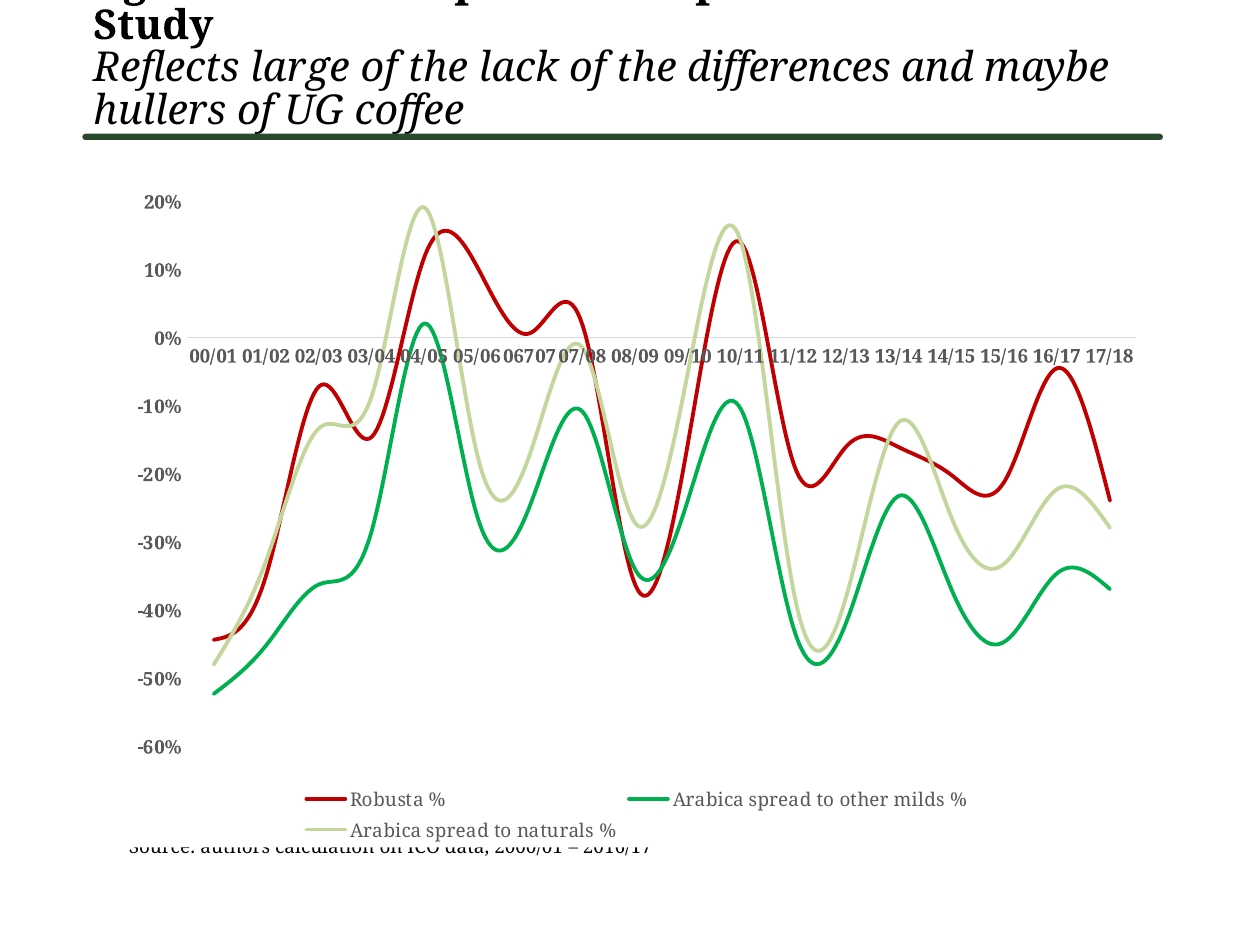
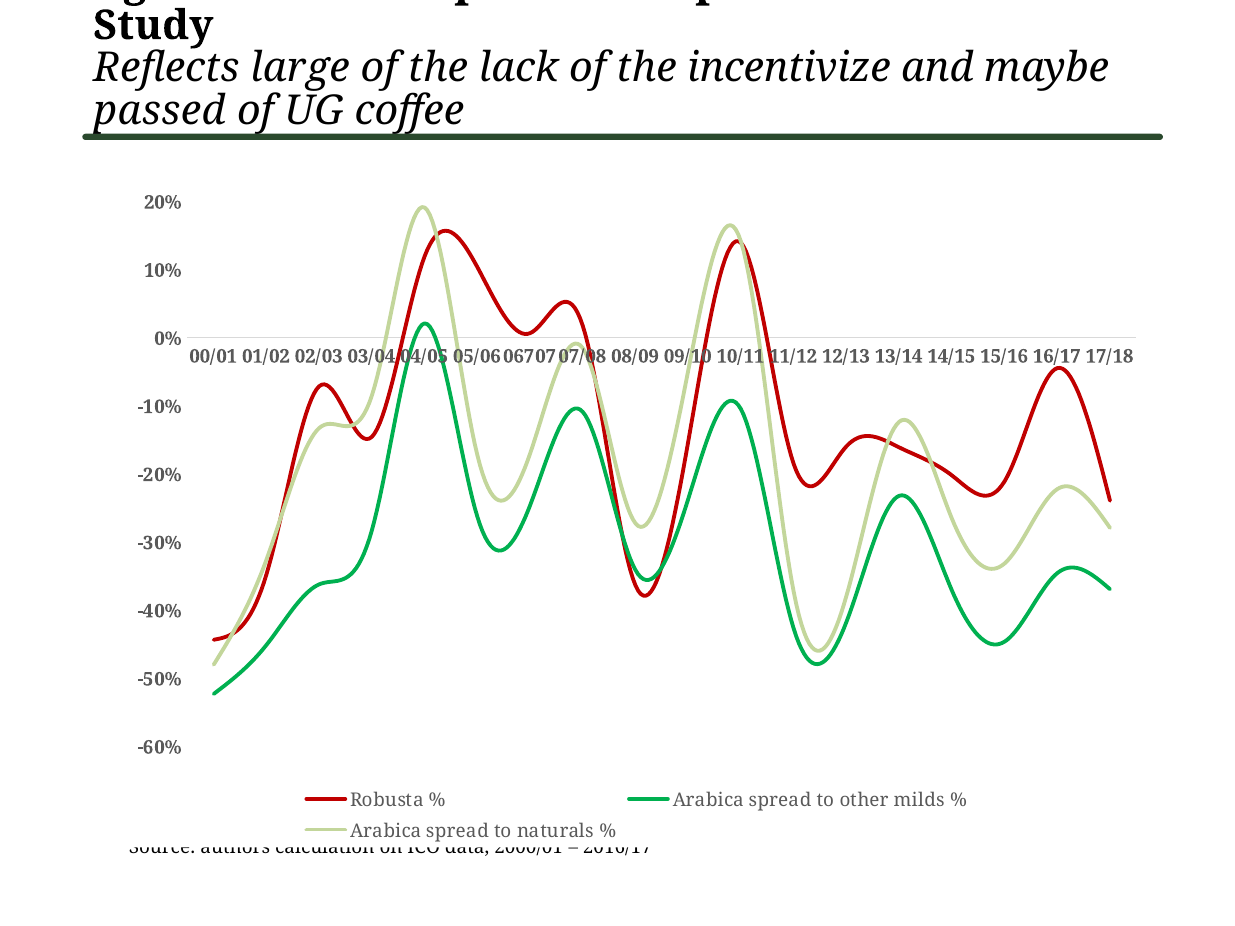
differences: differences -> incentivize (789, 68)
hullers: hullers -> passed (159, 111)
